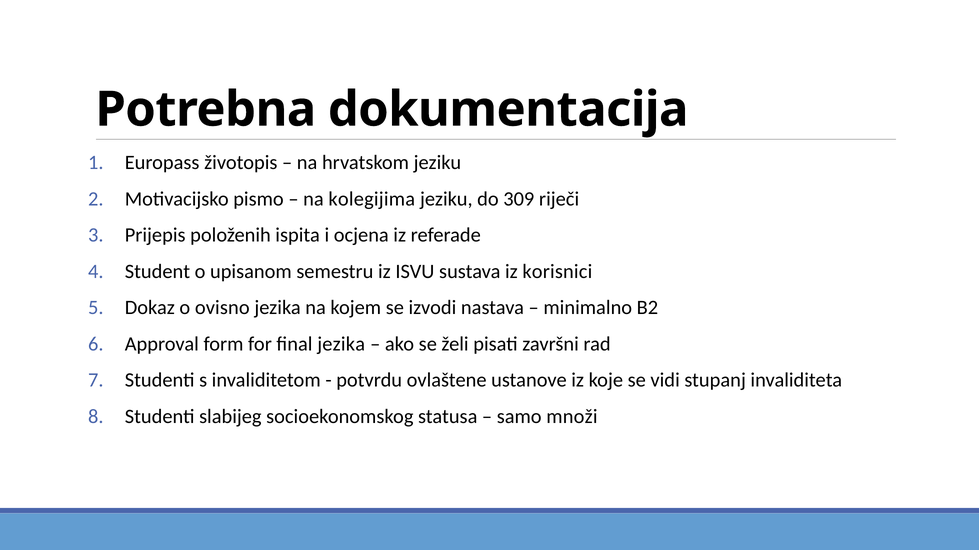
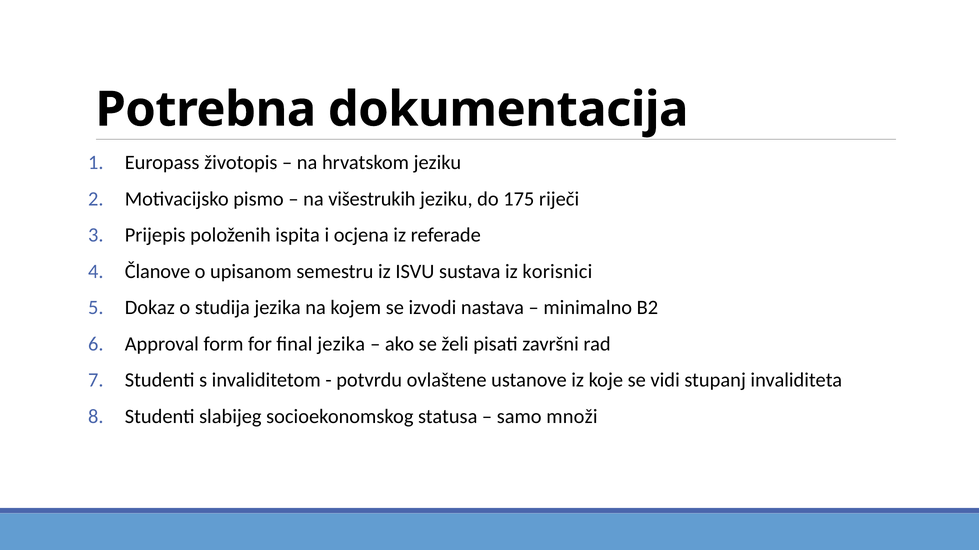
kolegijima: kolegijima -> višestrukih (372, 199)
309: 309 -> 175 (519, 199)
Student: Student -> Članove (158, 272)
ovisno: ovisno -> studija (222, 308)
